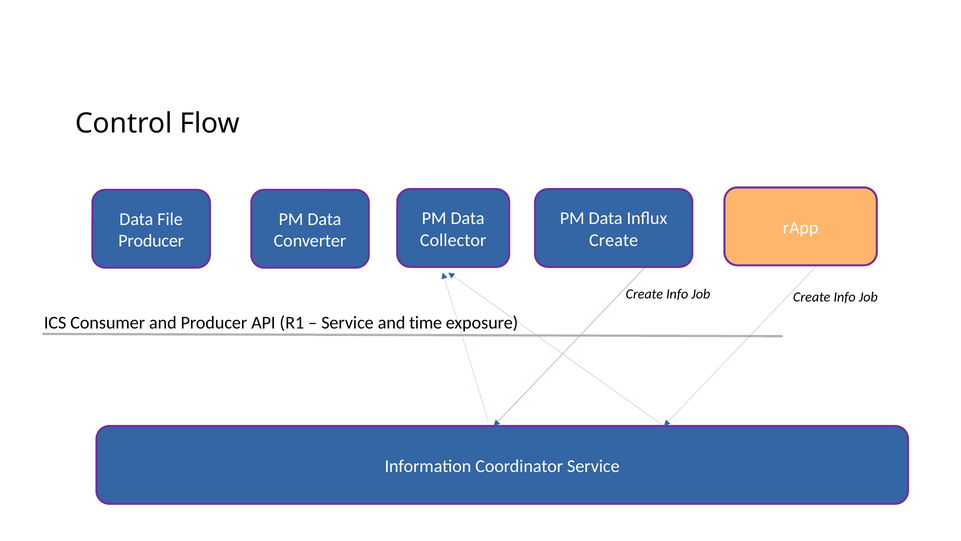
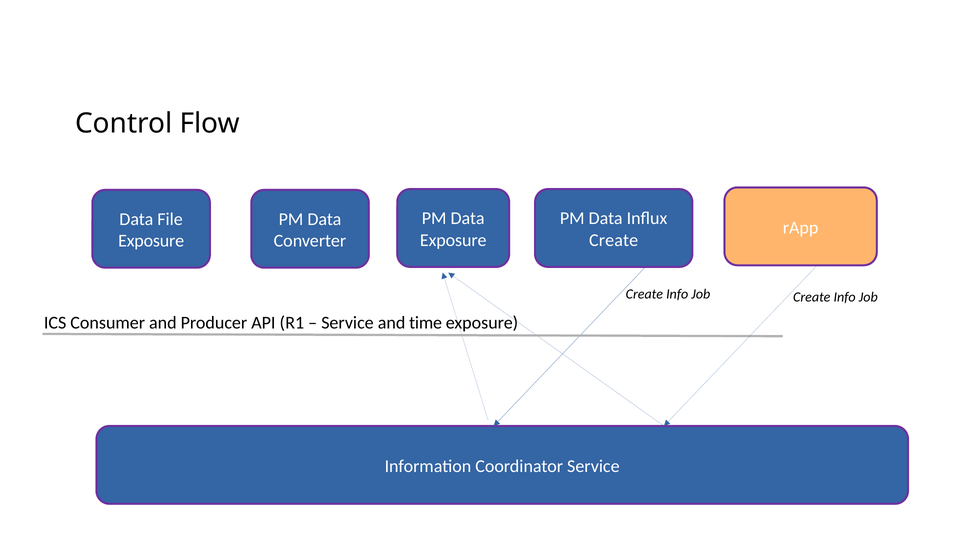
Collector: Collector -> Exposure (453, 240)
Producer: Producer -> Exposure (151, 241)
